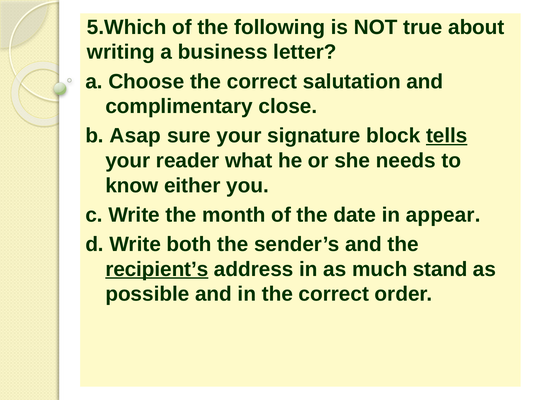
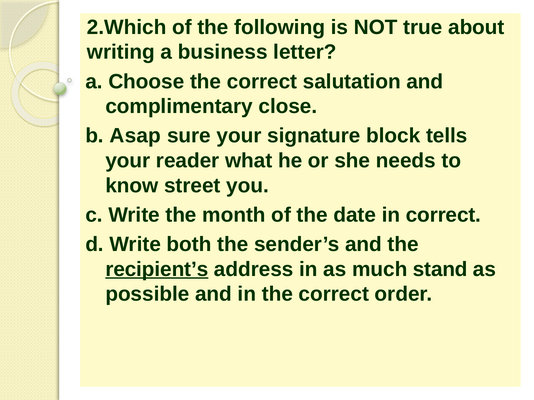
5.Which: 5.Which -> 2.Which (127, 27)
tells underline: present -> none (447, 136)
either: either -> street (192, 186)
in appear: appear -> correct (443, 215)
